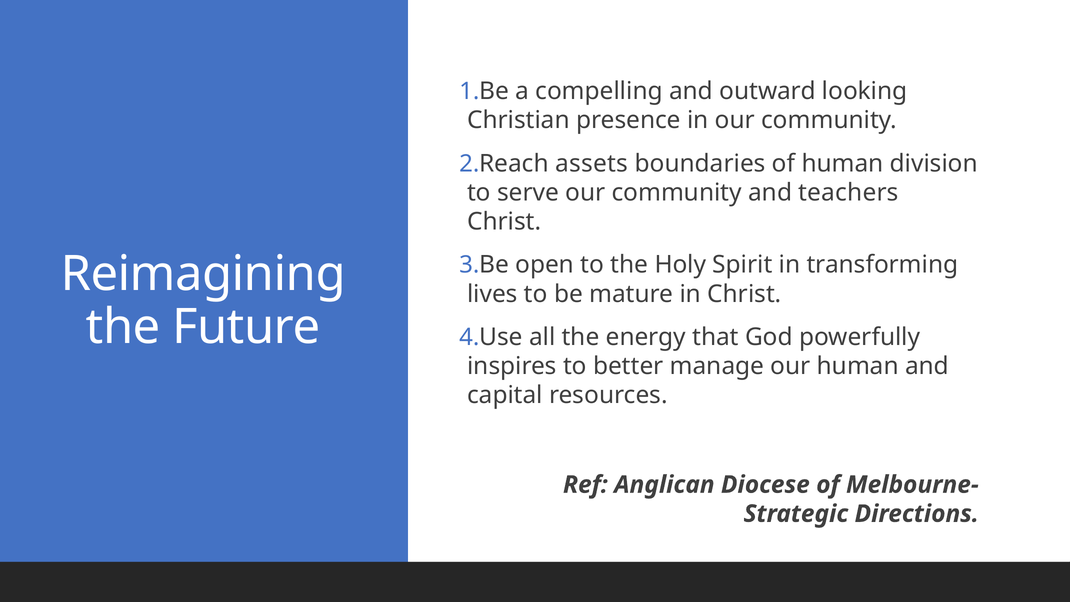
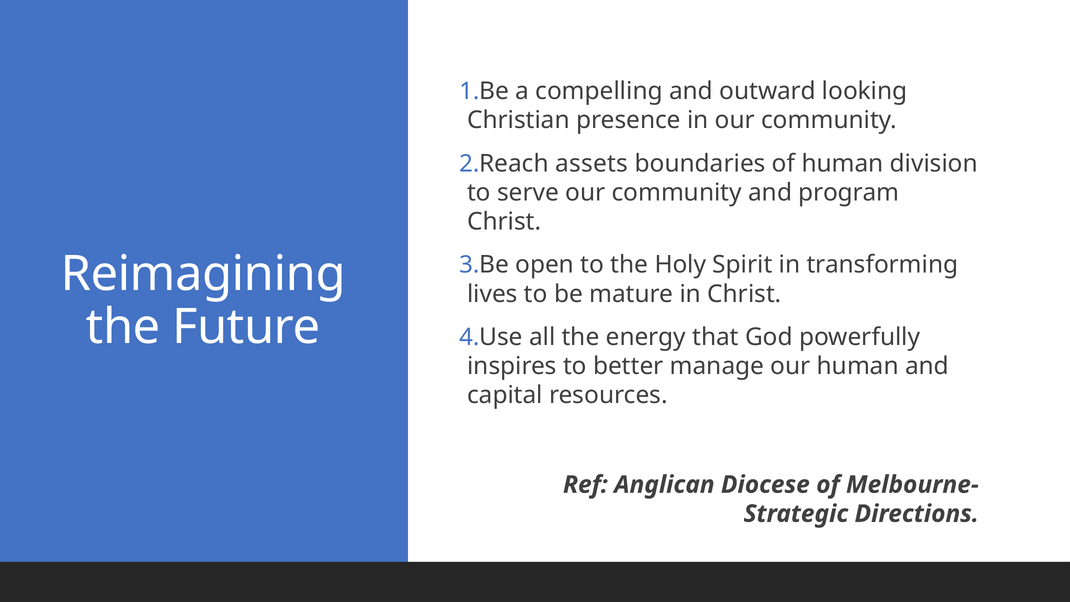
teachers: teachers -> program (849, 193)
